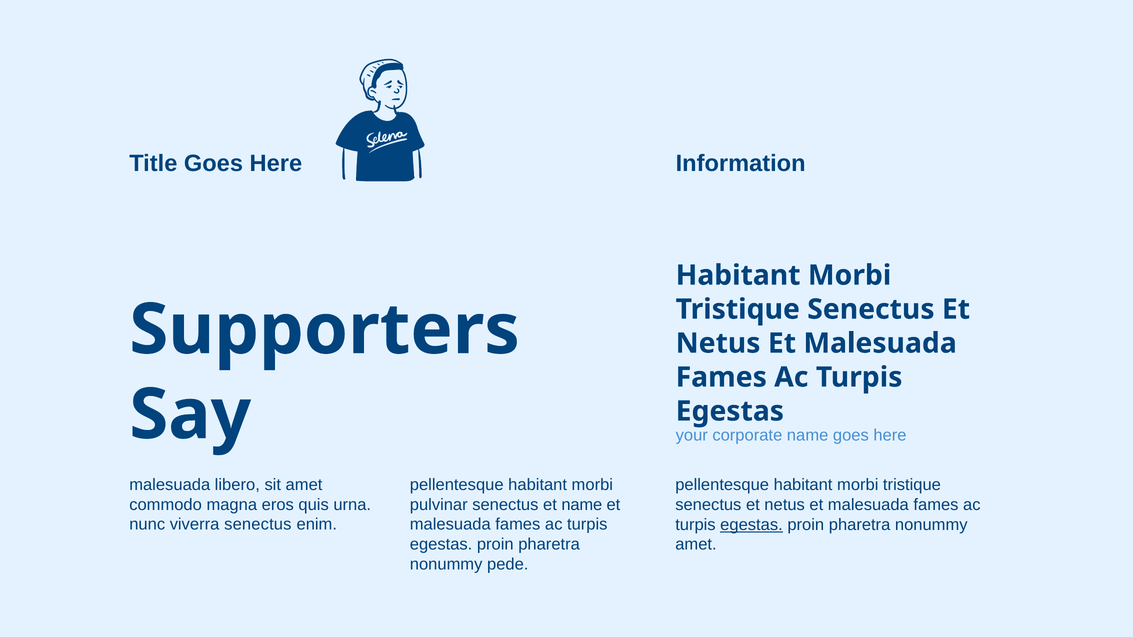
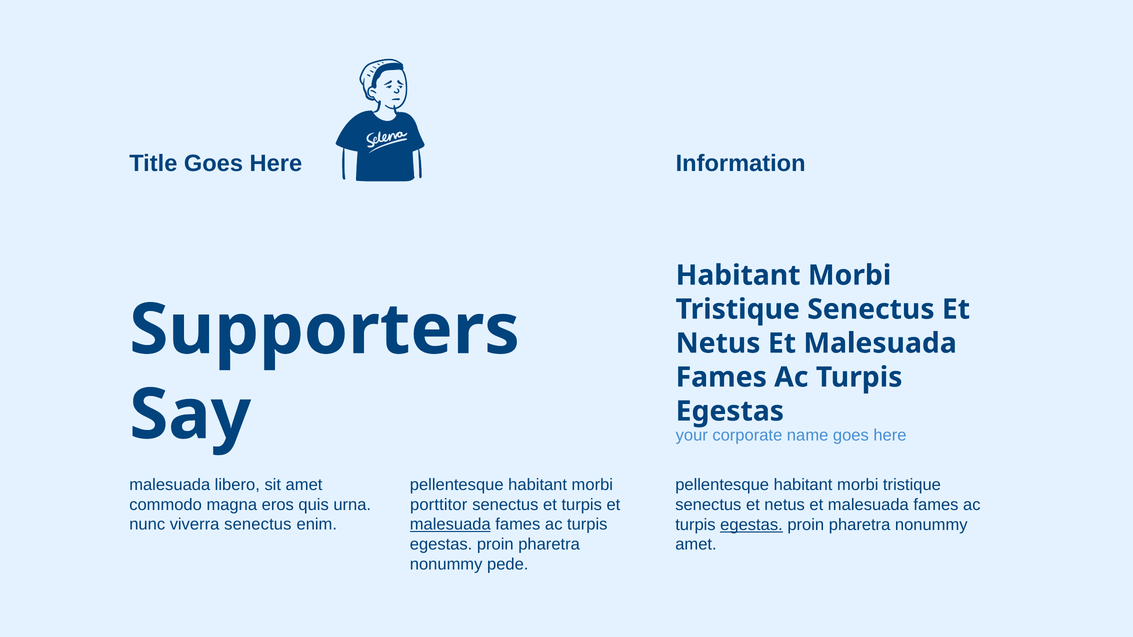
pulvinar: pulvinar -> porttitor (439, 505)
et name: name -> turpis (582, 505)
malesuada underline: none -> present (450, 525)
